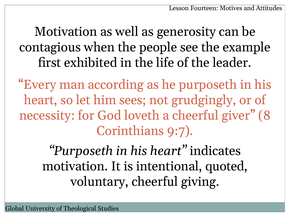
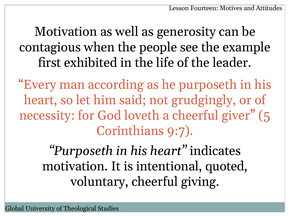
sees: sees -> said (133, 100)
8: 8 -> 5 (264, 116)
